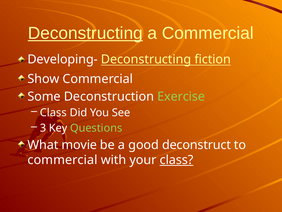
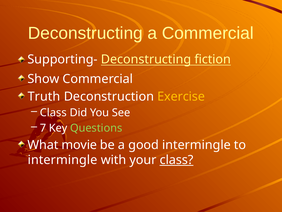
Deconstructing underline: present -> none (85, 33)
Developing-: Developing- -> Supporting- (63, 59)
Some: Some -> Truth (44, 96)
Exercise colour: light green -> yellow (181, 96)
3: 3 -> 7 (43, 128)
good deconstruct: deconstruct -> intermingle (196, 145)
commercial: commercial -> intermingle (63, 160)
